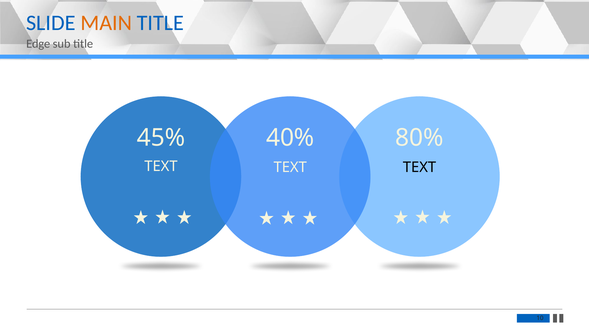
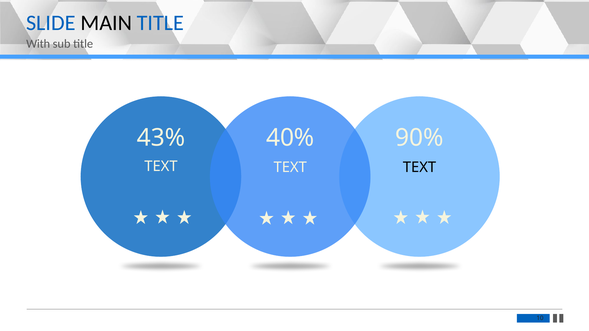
MAIN colour: orange -> black (106, 23)
Edge: Edge -> With (38, 44)
45%: 45% -> 43% (161, 138)
80%: 80% -> 90% (419, 138)
